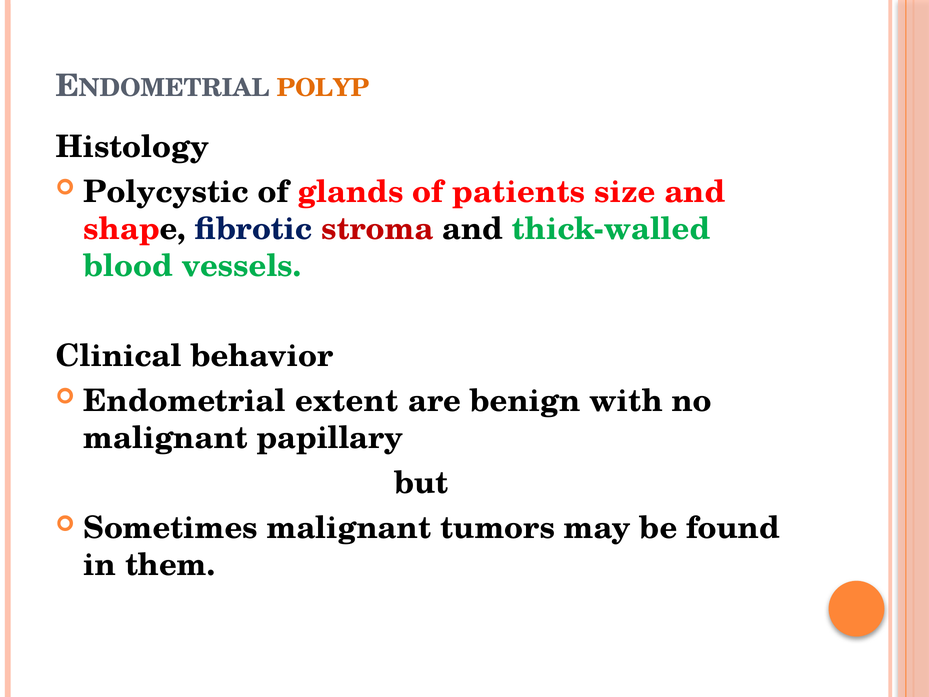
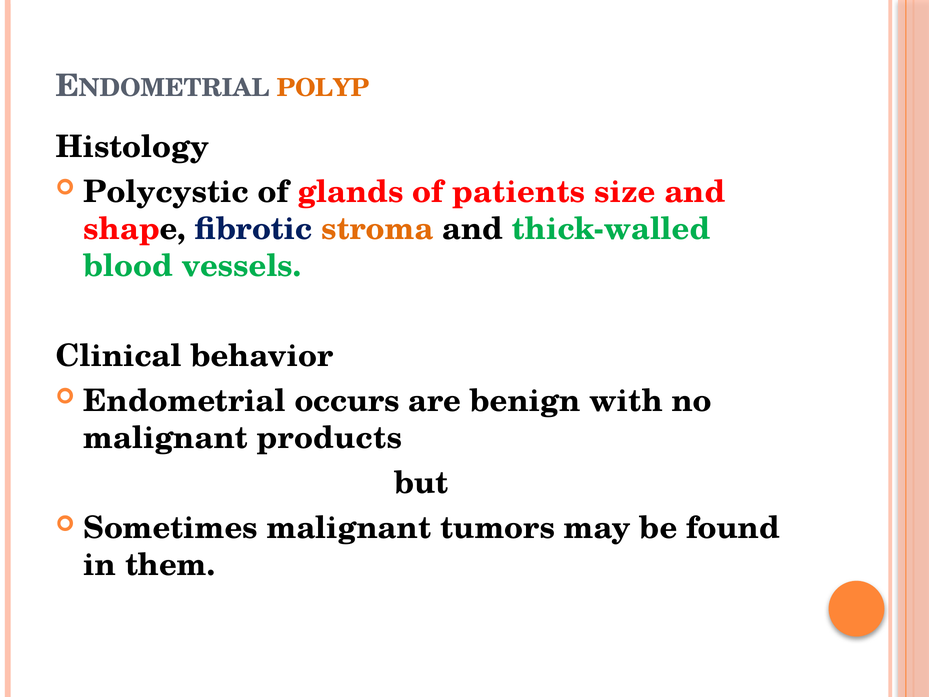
stroma colour: red -> orange (377, 229)
extent: extent -> occurs (347, 401)
papillary: papillary -> products (330, 438)
